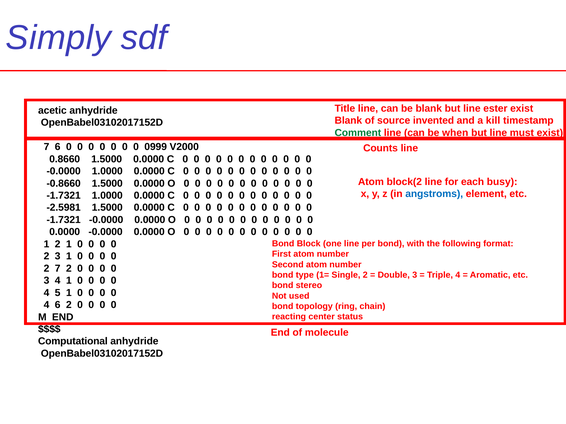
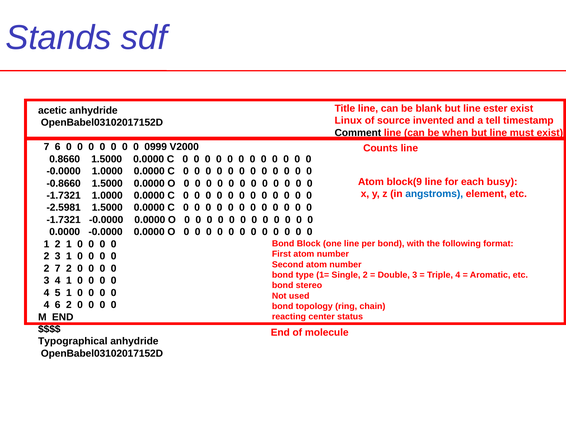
Simply: Simply -> Stands (59, 38)
Blank: Blank -> Linux (348, 121)
kill: kill -> tell (493, 121)
Comment colour: green -> black (358, 133)
block(2: block(2 -> block(9 (404, 182)
Computational: Computational -> Typographical (73, 342)
